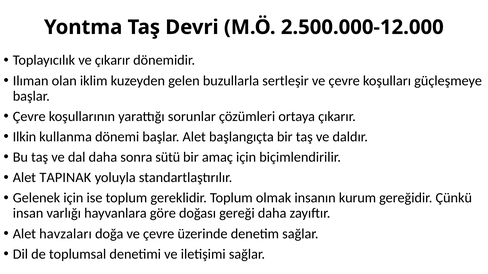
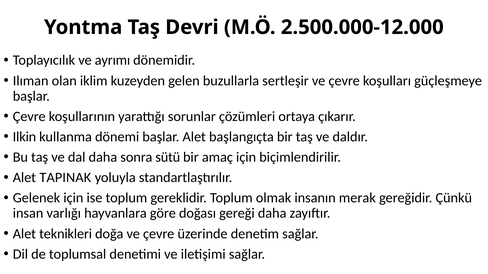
ve çıkarır: çıkarır -> ayrımı (112, 60)
kurum: kurum -> merak (357, 198)
havzaları: havzaları -> teknikleri (66, 234)
